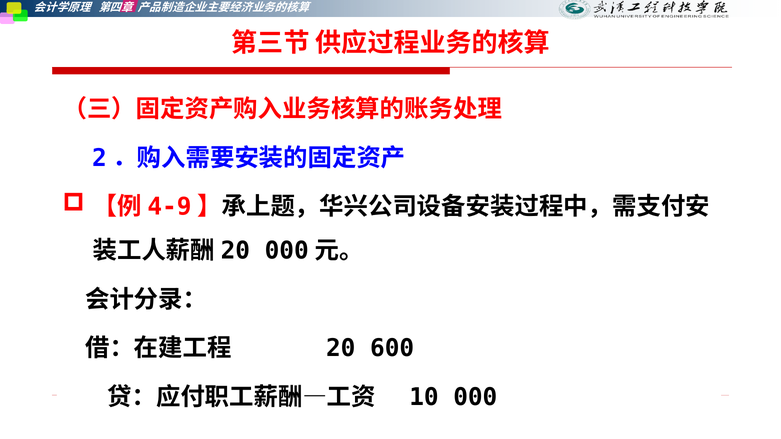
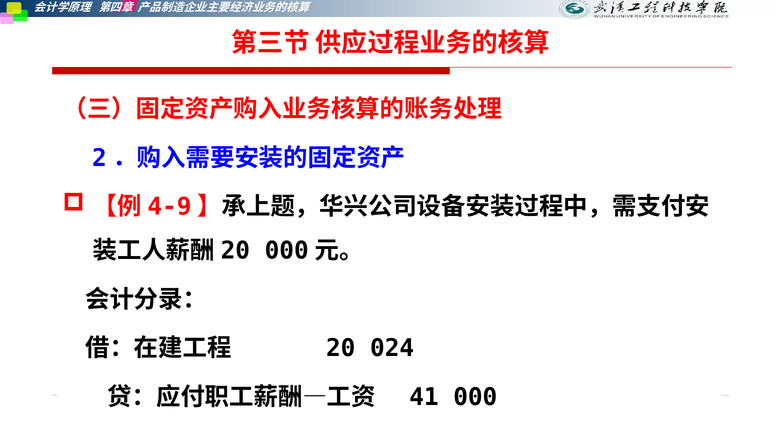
600: 600 -> 024 (392, 349)
10: 10 -> 41 (424, 397)
